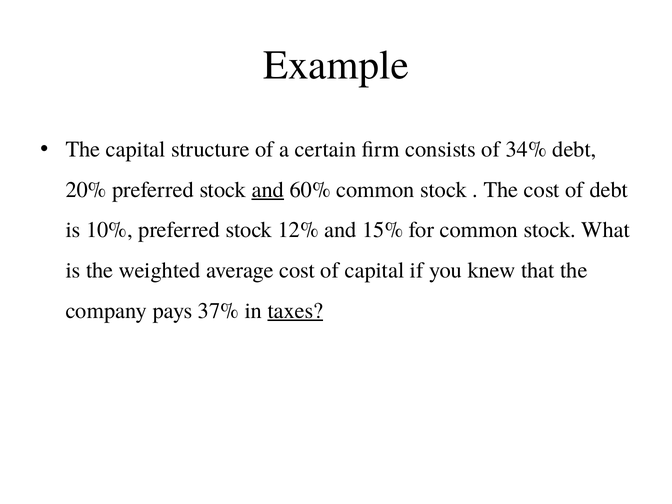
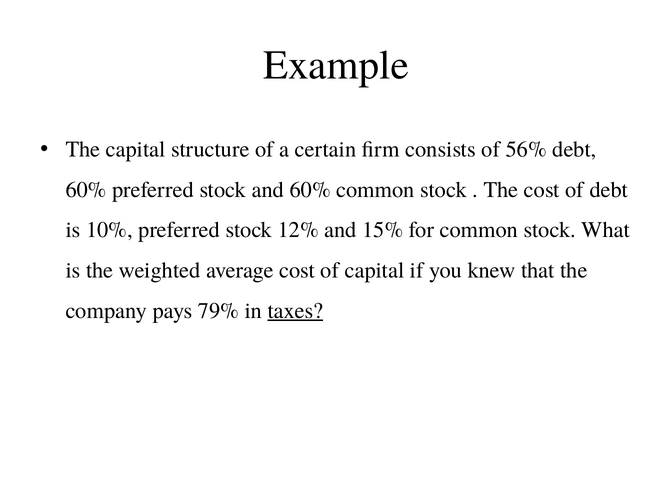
34%: 34% -> 56% (526, 149)
20%: 20% -> 60% (86, 190)
and underline: present -> none (268, 190)
37%: 37% -> 79% (218, 311)
